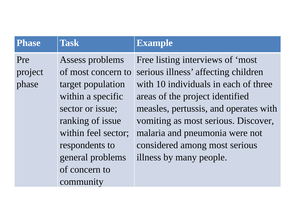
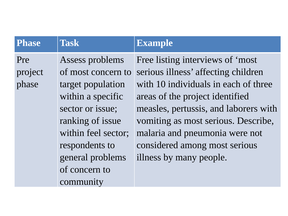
operates: operates -> laborers (242, 109)
Discover: Discover -> Describe (255, 121)
